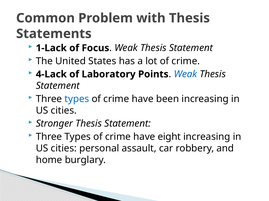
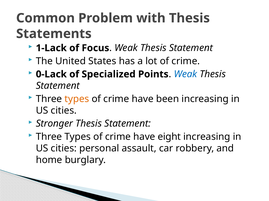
4-Lack: 4-Lack -> 0-Lack (51, 74)
Laboratory: Laboratory -> Specialized (109, 74)
types colour: blue -> orange (77, 99)
